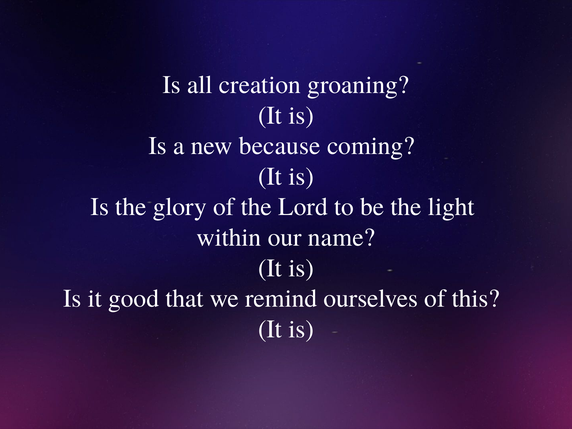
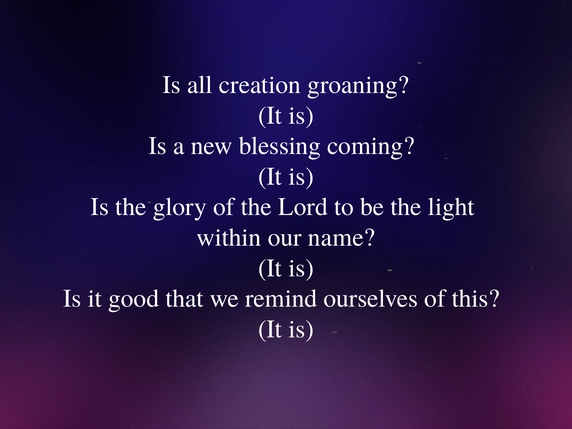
because: because -> blessing (280, 146)
